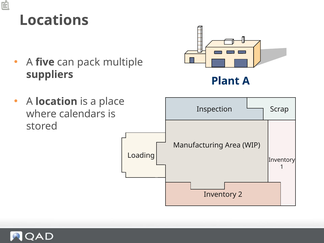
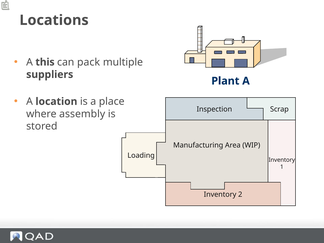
five: five -> this (45, 62)
calendars: calendars -> assembly (82, 114)
